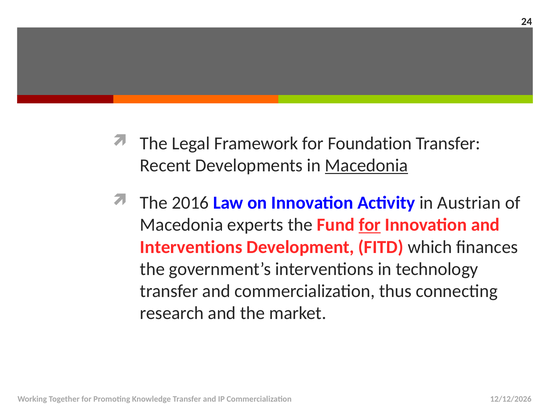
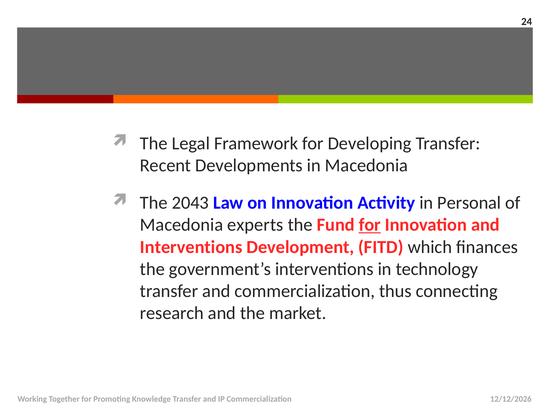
Foundation: Foundation -> Developing (370, 143)
Macedonia underline: present -> none (367, 165)
2016: 2016 -> 2043 (190, 203)
Austrian: Austrian -> Personal (469, 203)
